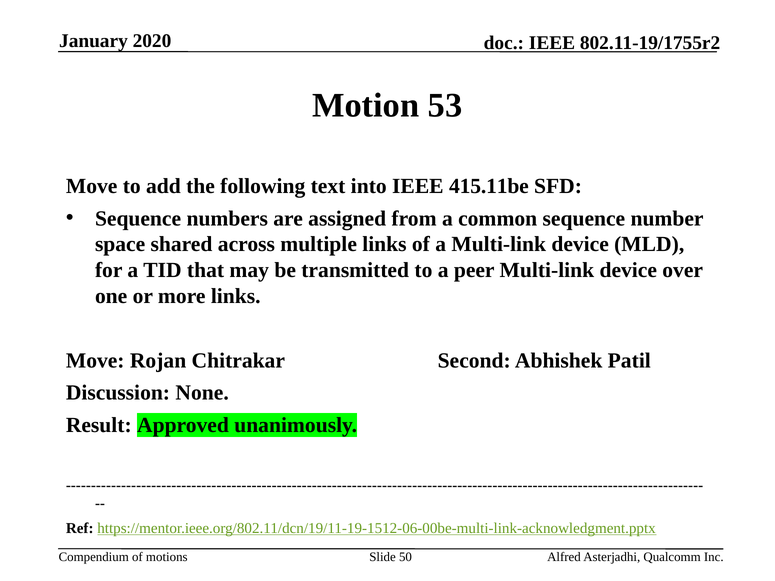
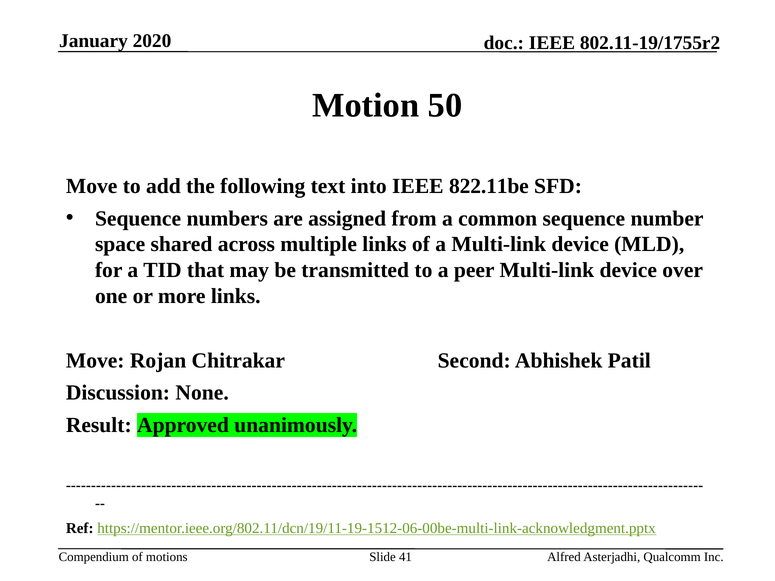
53: 53 -> 50 (445, 106)
415.11be: 415.11be -> 822.11be (489, 186)
50: 50 -> 41 (405, 557)
